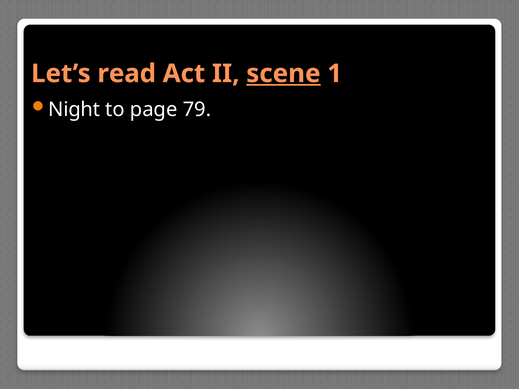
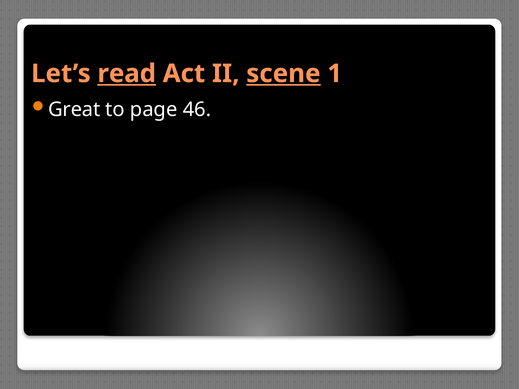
read underline: none -> present (127, 74)
Night: Night -> Great (74, 110)
79: 79 -> 46 (197, 110)
